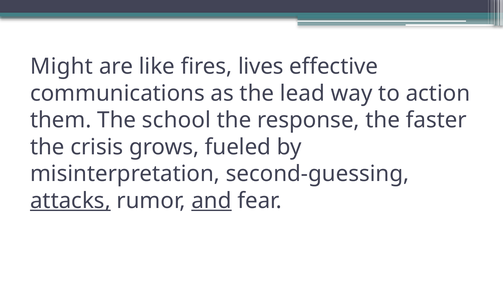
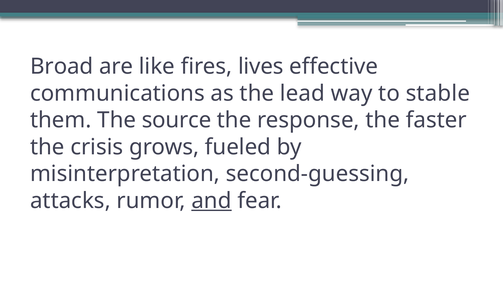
Might: Might -> Broad (62, 67)
action: action -> stable (438, 93)
school: school -> source (177, 120)
attacks underline: present -> none (70, 201)
